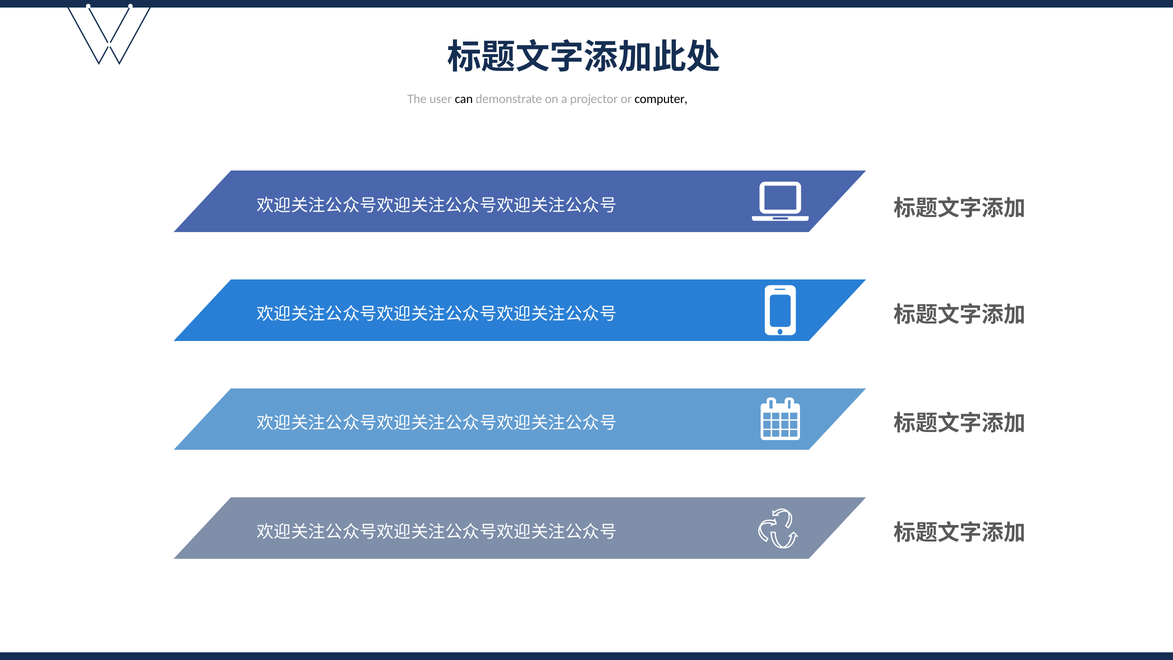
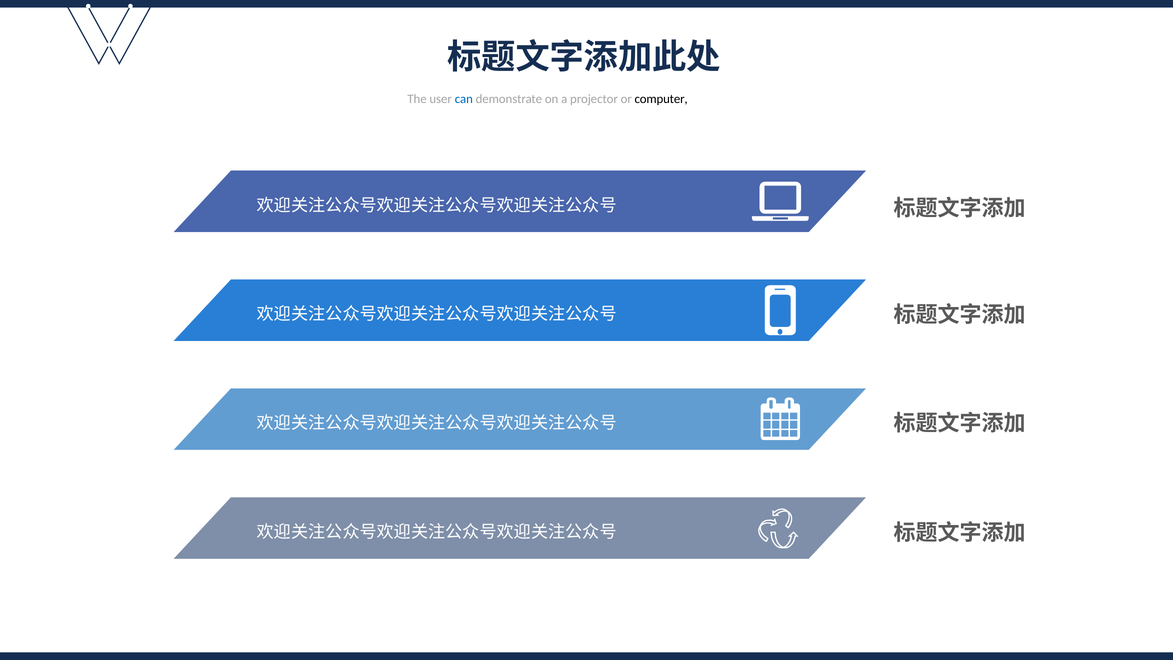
can colour: black -> blue (464, 99)
